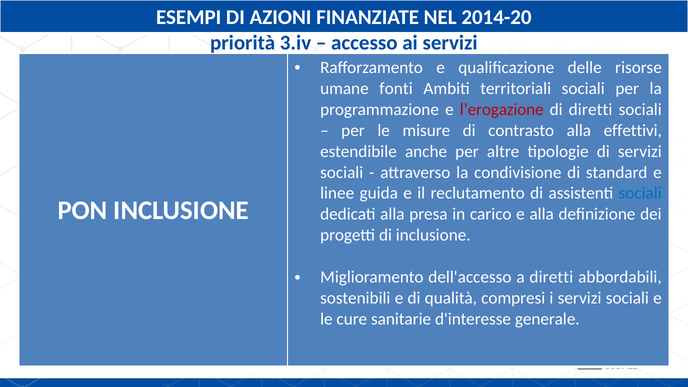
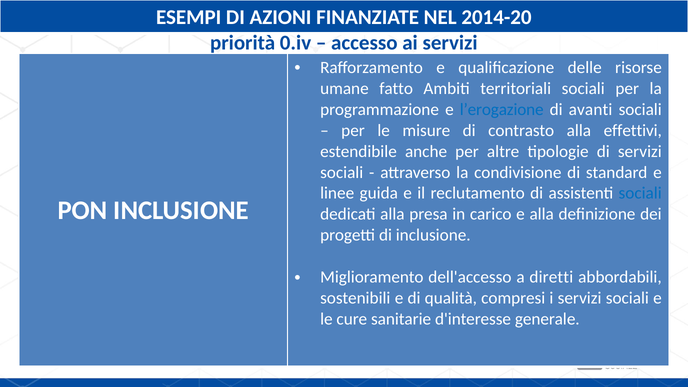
3.iv: 3.iv -> 0.iv (296, 43)
fonti: fonti -> fatto (396, 88)
l’erogazione colour: red -> blue (502, 109)
di diretti: diretti -> avanti (591, 109)
